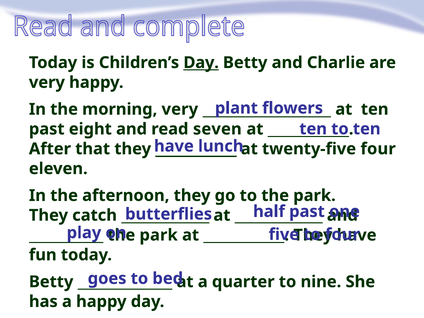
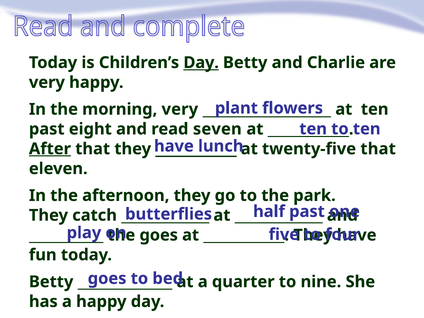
After underline: none -> present (50, 149)
twenty-five four: four -> that (378, 149)
park: park -> goes (159, 235)
